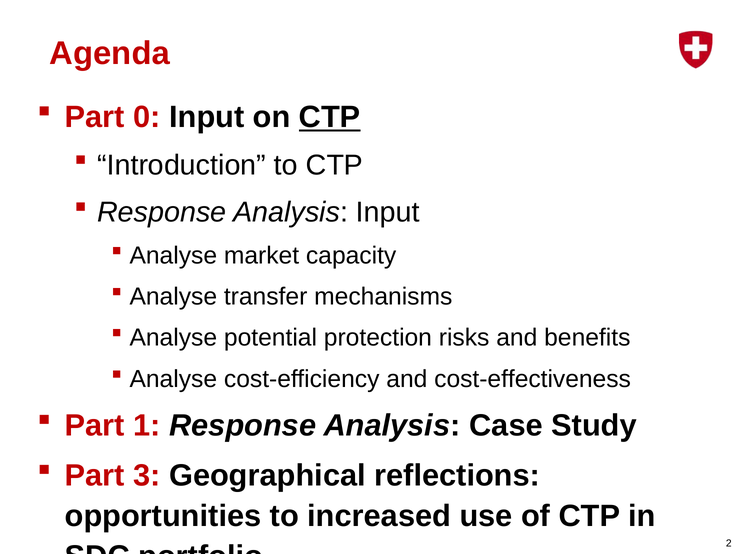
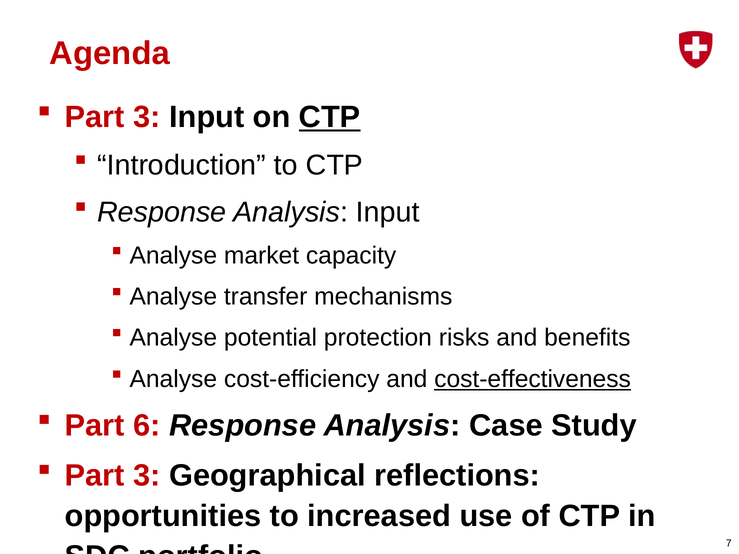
0: 0 -> 3 (147, 117)
cost-effectiveness underline: none -> present (533, 379)
1: 1 -> 6 (147, 426)
2: 2 -> 7 (729, 543)
